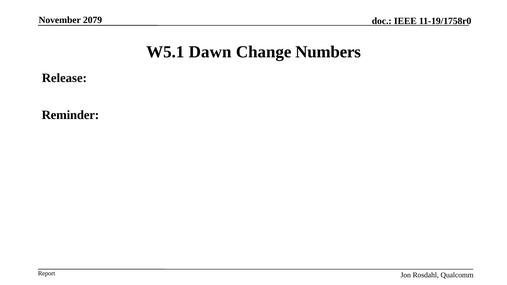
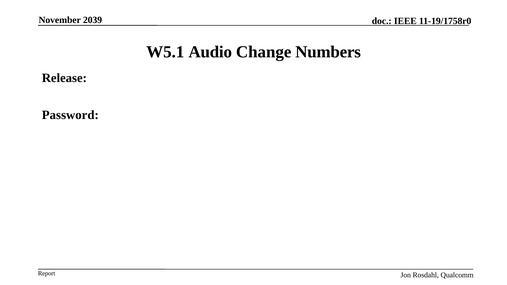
2079: 2079 -> 2039 (93, 20)
Dawn: Dawn -> Audio (210, 52)
Reminder: Reminder -> Password (70, 115)
